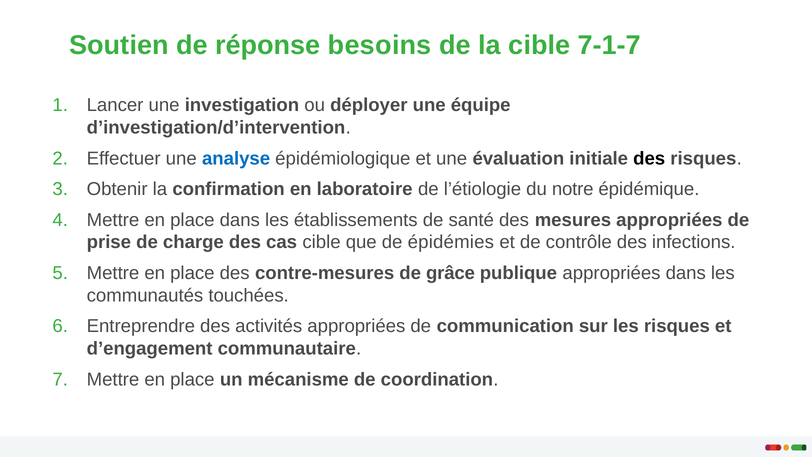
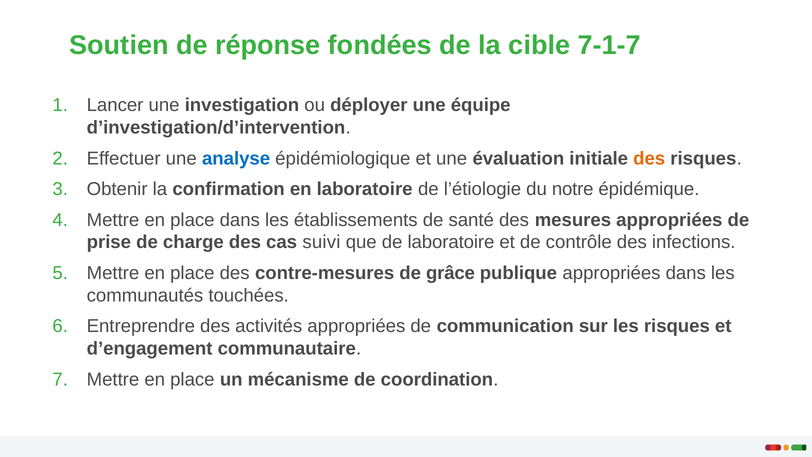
besoins: besoins -> fondées (380, 45)
des colour: black -> orange (649, 158)
cas cible: cible -> suivi (321, 242)
de épidémies: épidémies -> laboratoire (451, 242)
